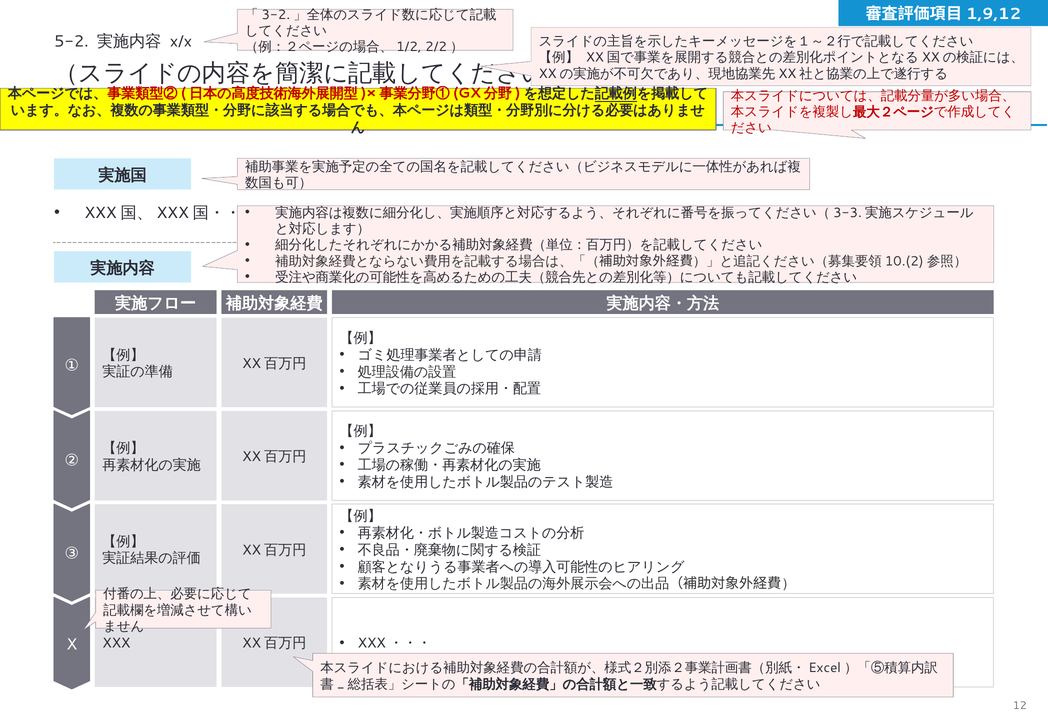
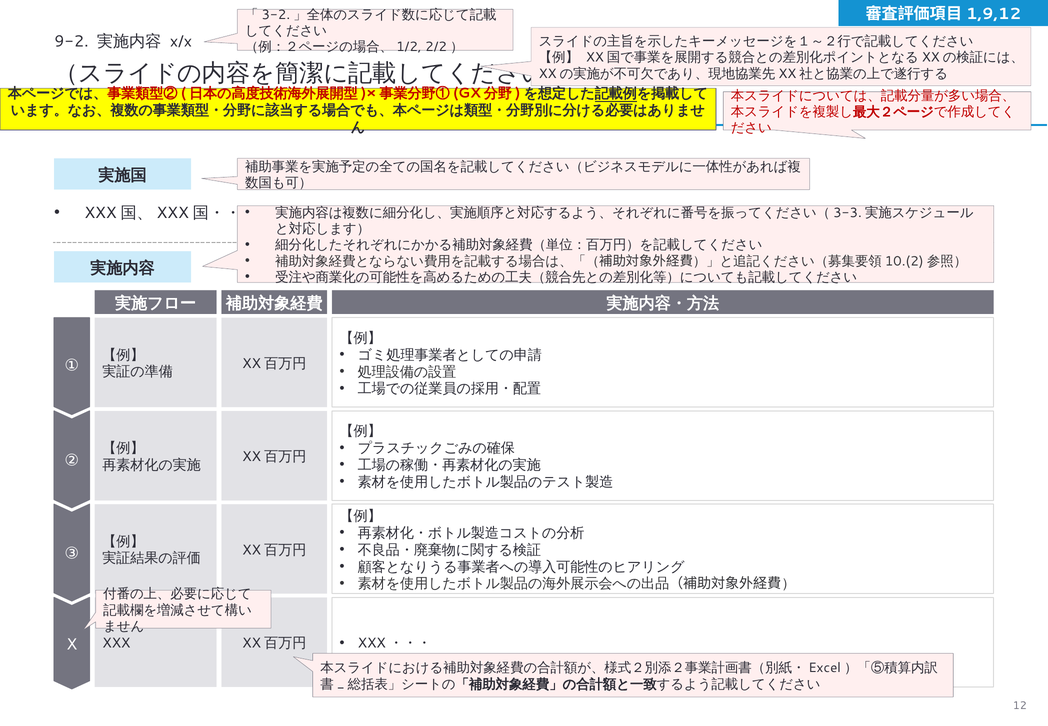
5-2: 5-2 -> 9-2 (71, 41)
